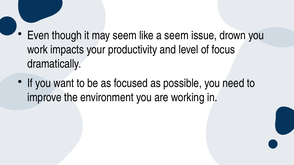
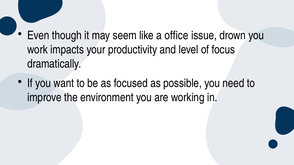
a seem: seem -> office (176, 35)
